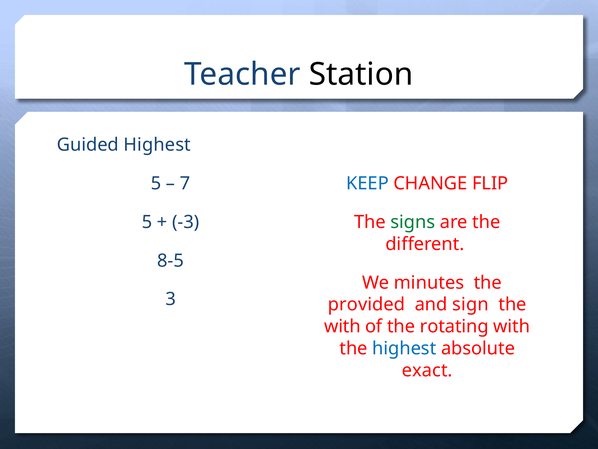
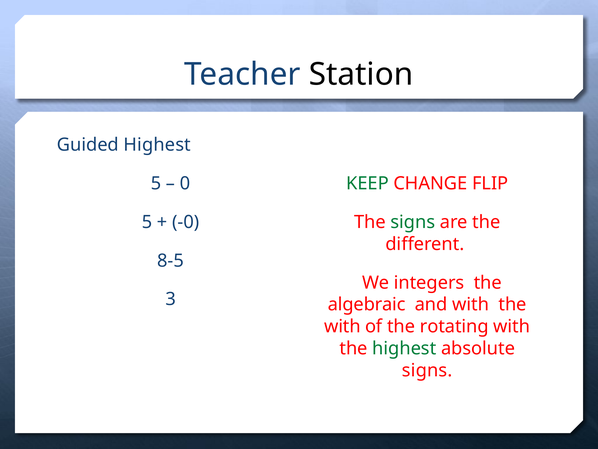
7: 7 -> 0 (185, 183)
KEEP colour: blue -> green (367, 183)
-3: -3 -> -0 (186, 222)
minutes: minutes -> integers (429, 282)
provided: provided -> algebraic (367, 304)
and sign: sign -> with (471, 304)
highest colour: blue -> green (404, 348)
exact: exact -> signs (427, 370)
